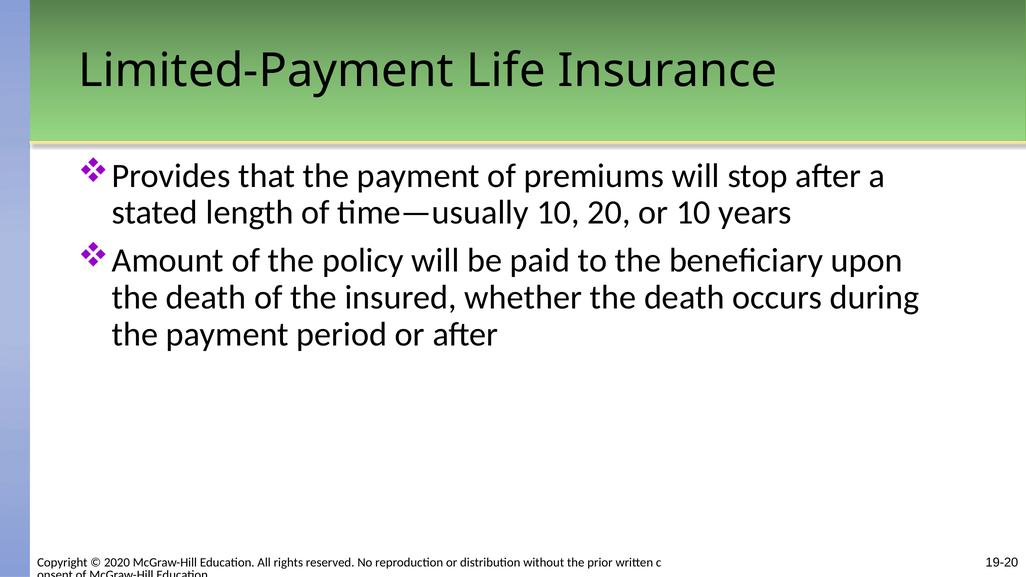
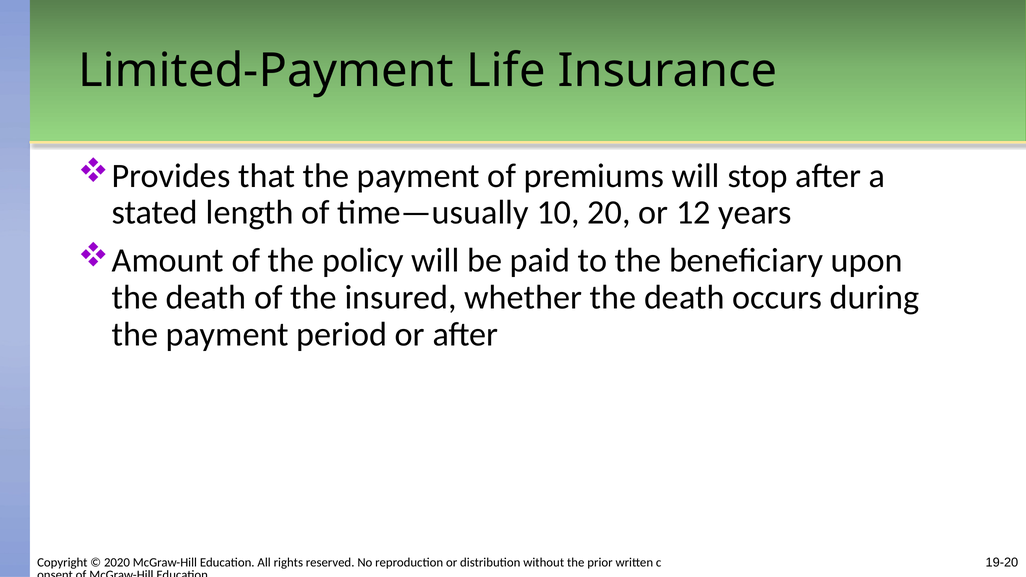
or 10: 10 -> 12 (693, 213)
